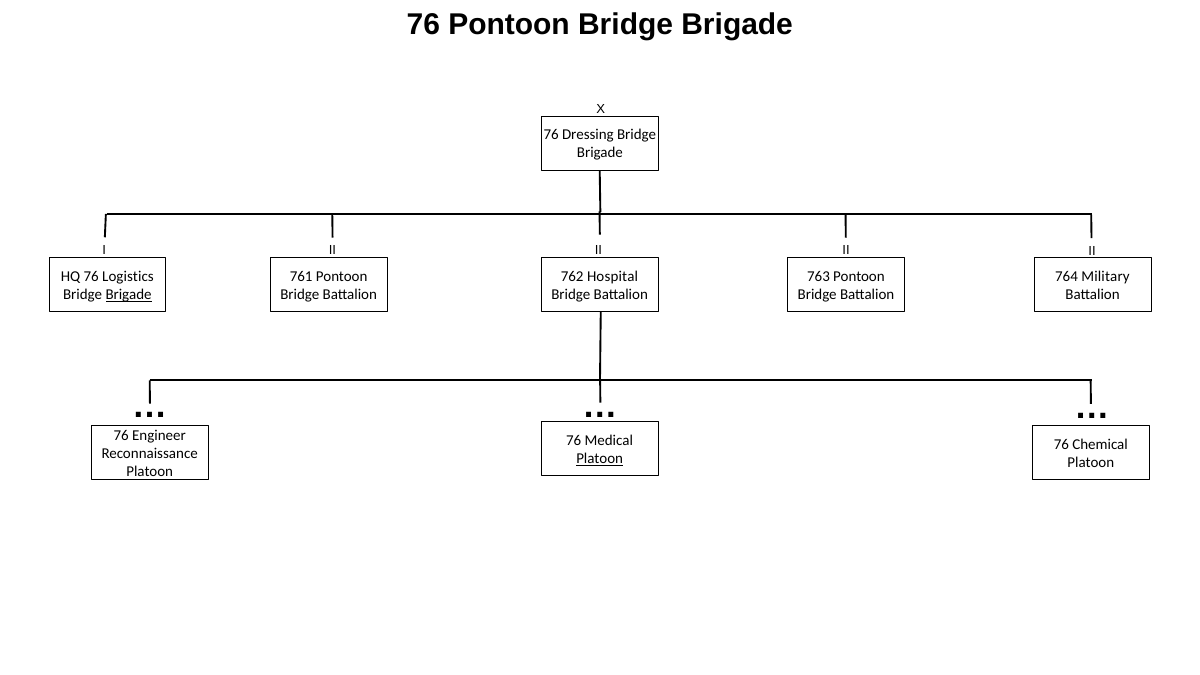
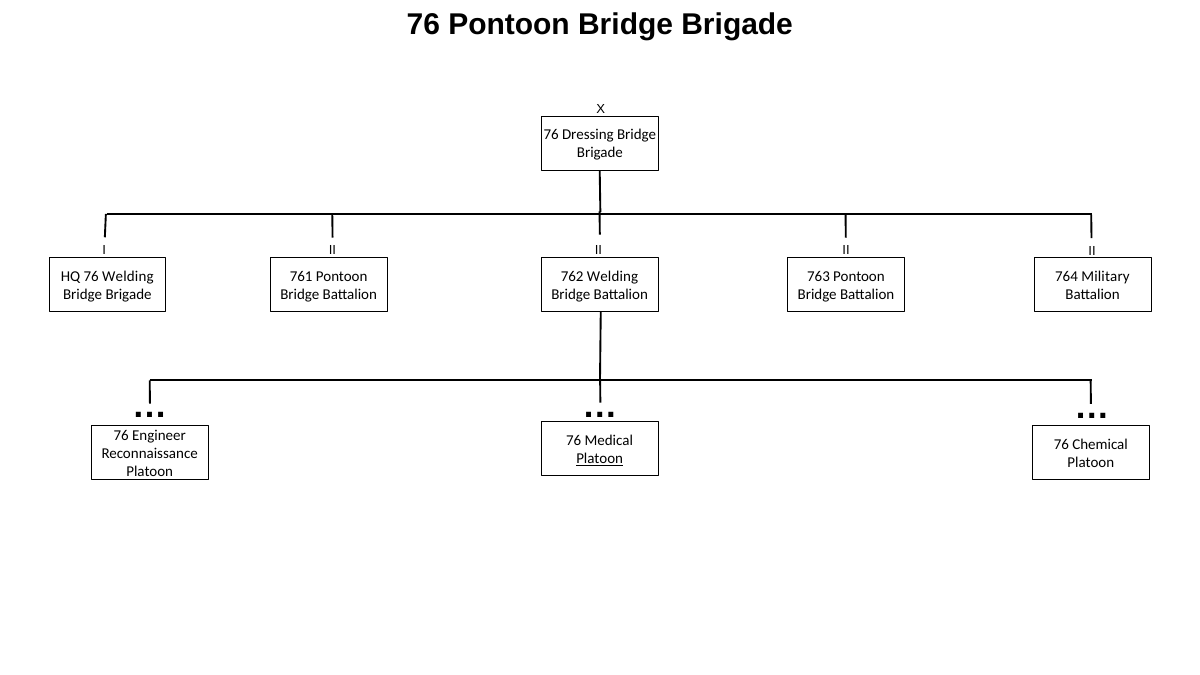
76 Logistics: Logistics -> Welding (128, 277)
762 Hospital: Hospital -> Welding (613, 277)
Brigade underline: present -> none (129, 295)
